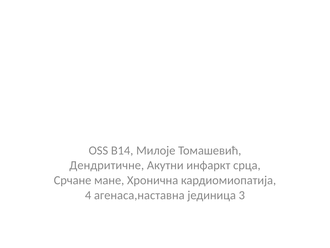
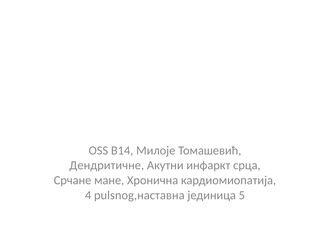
агенаса,наставна: агенаса,наставна -> pulsnog,наставна (139, 195)
3: 3 -> 5 (242, 195)
